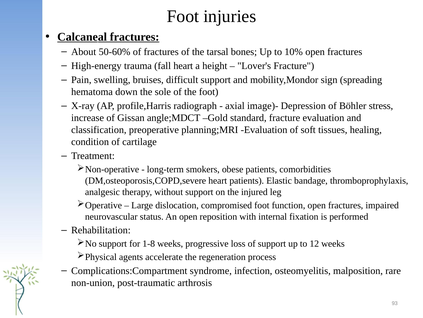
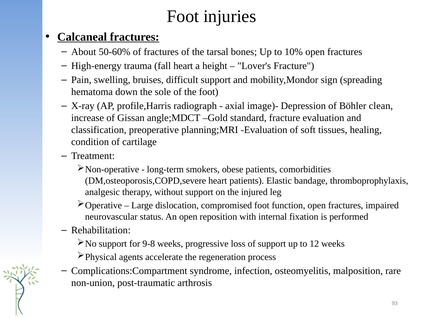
stress: stress -> clean (381, 106)
1-8: 1-8 -> 9-8 (149, 243)
